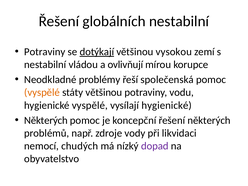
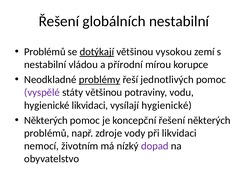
Potraviny: Potraviny -> Problémů (45, 52)
ovlivňují: ovlivňují -> přírodní (125, 65)
problémy underline: none -> present (100, 80)
společenská: společenská -> jednotlivých (167, 80)
vyspělé colour: orange -> purple (42, 92)
hygienické vyspělé: vyspělé -> likvidaci (90, 105)
chudých: chudých -> životním (80, 146)
